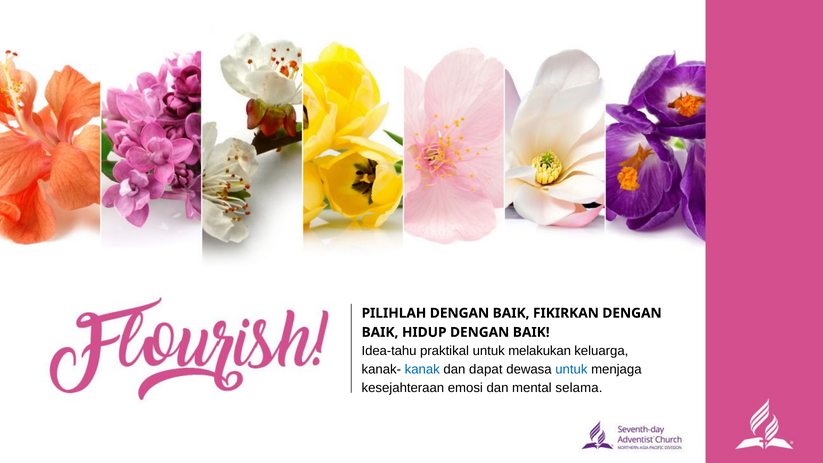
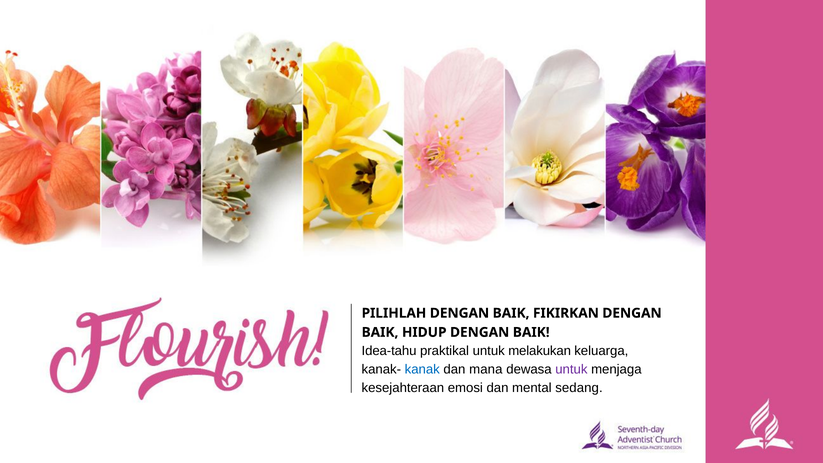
dapat: dapat -> mana (486, 369)
untuk colour: blue -> purple (571, 369)
selama: selama -> sedang (579, 388)
